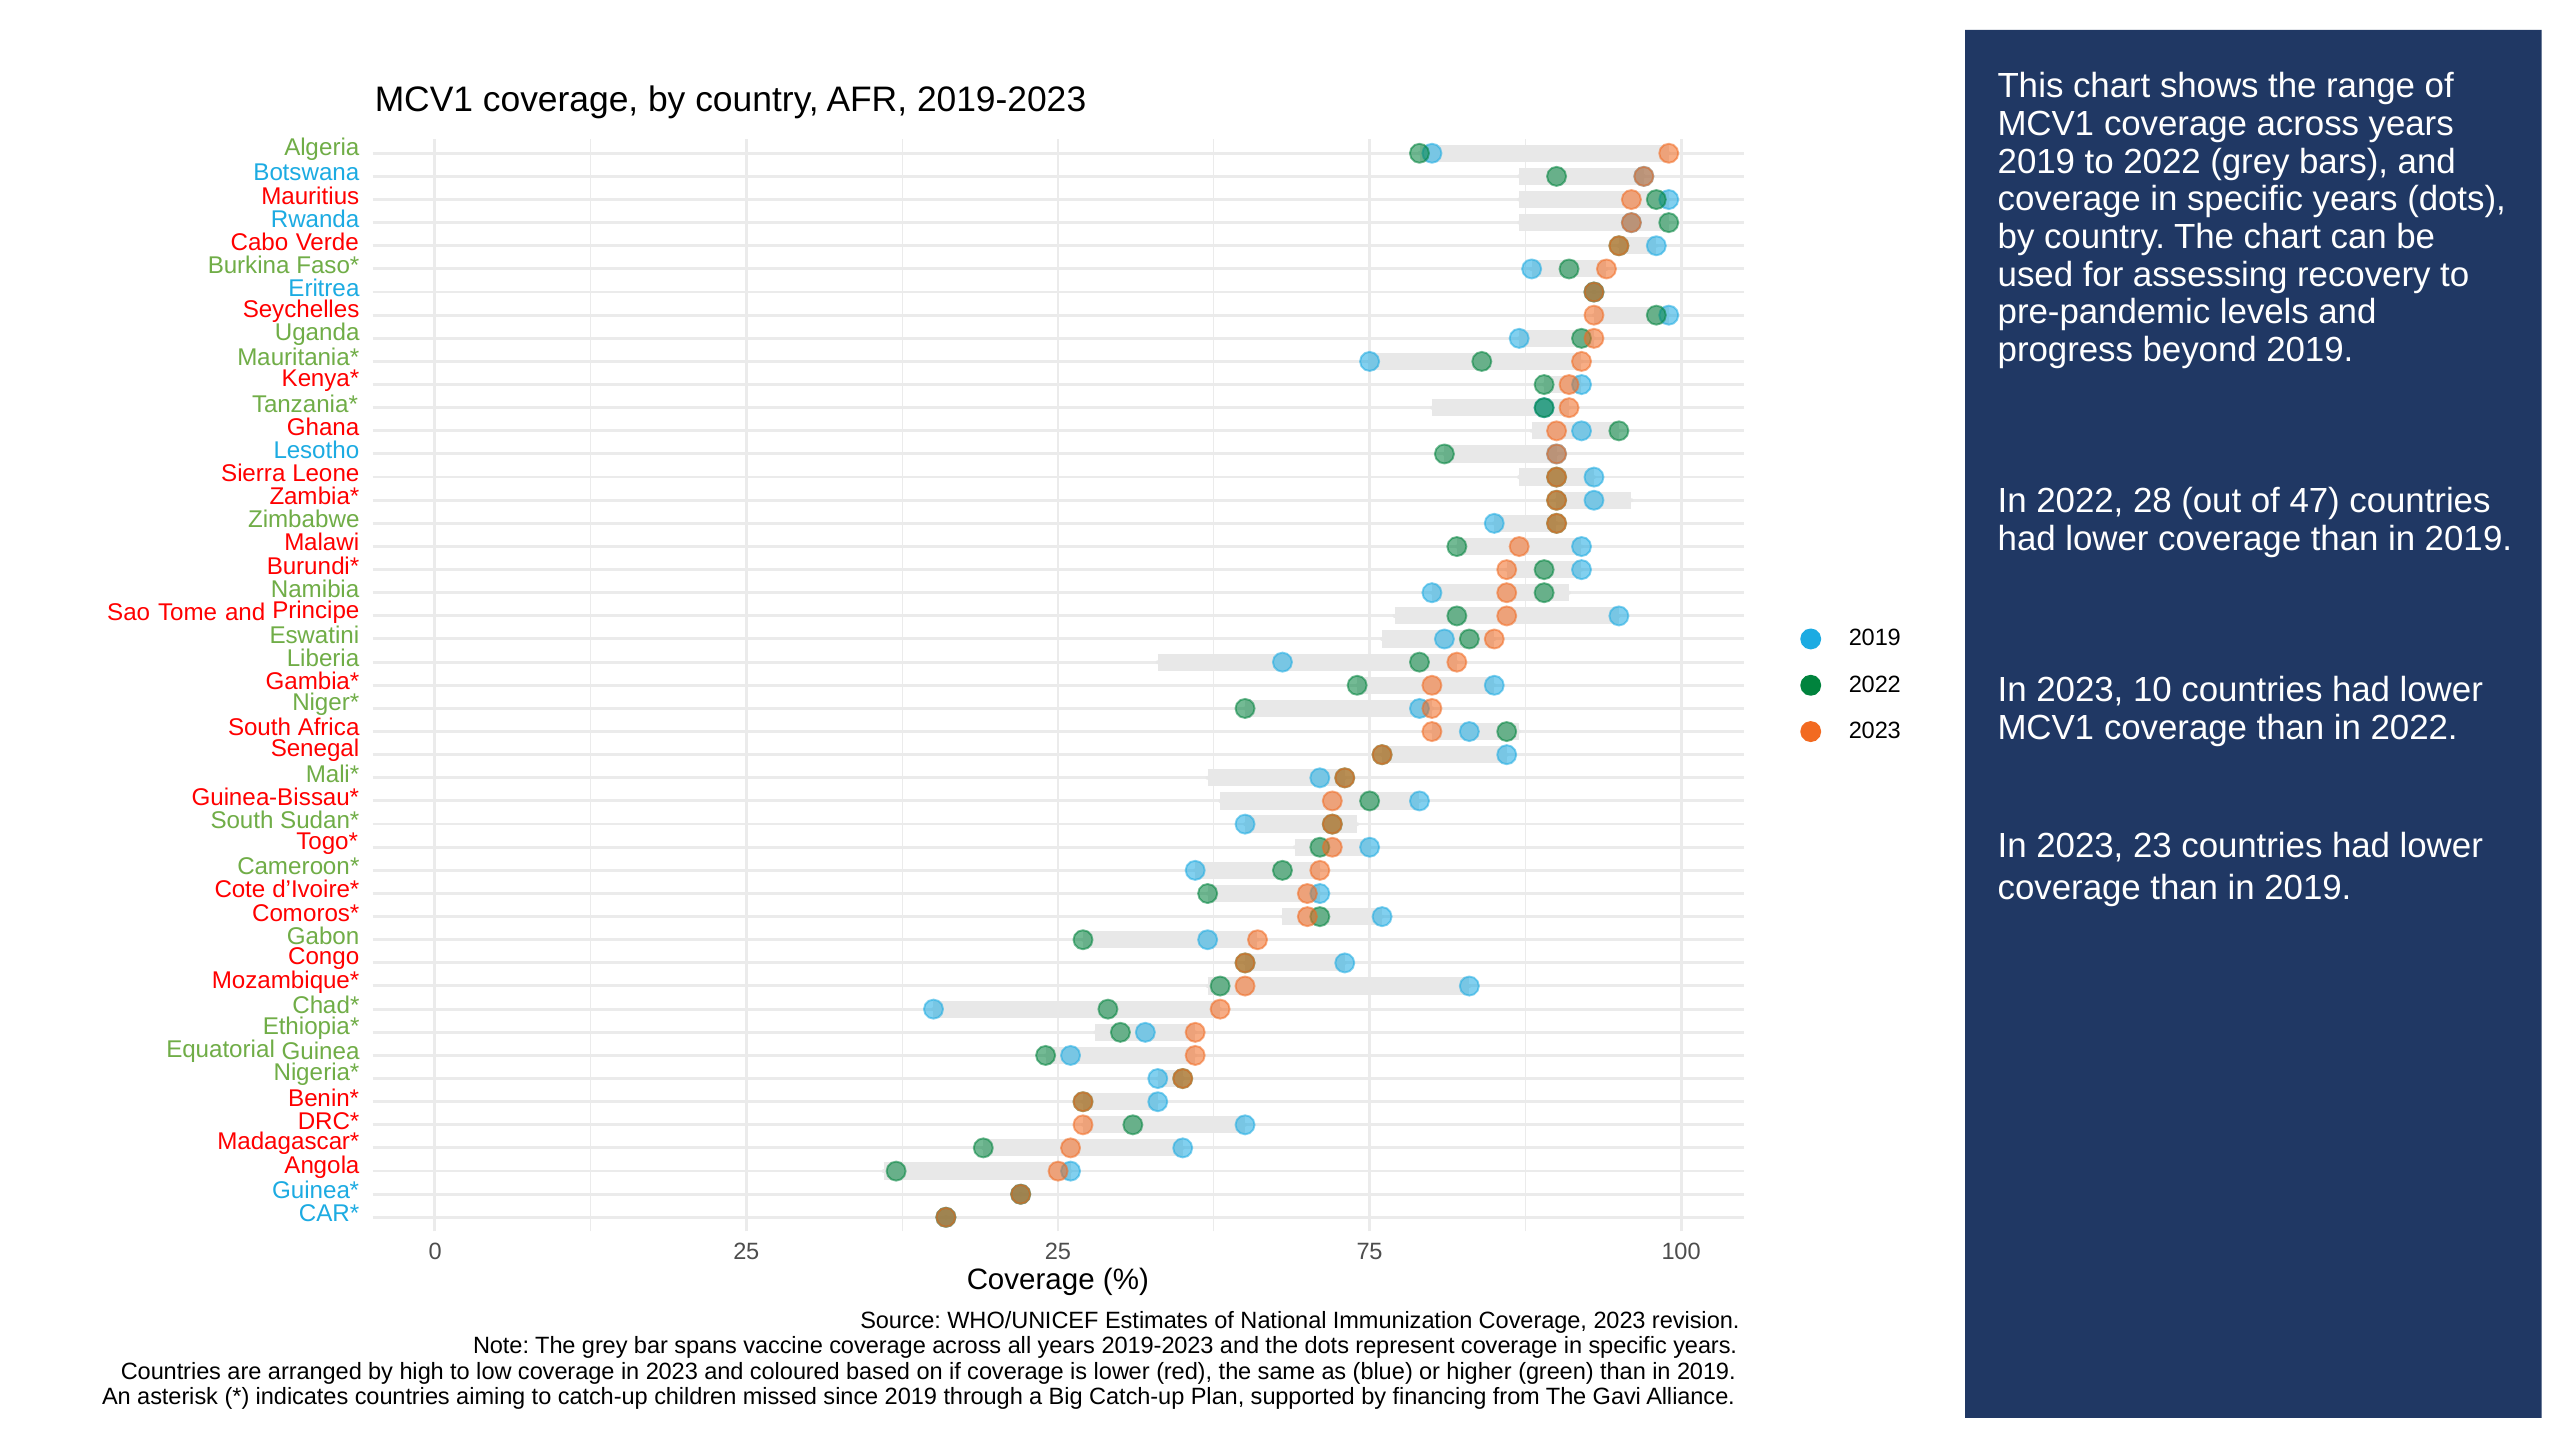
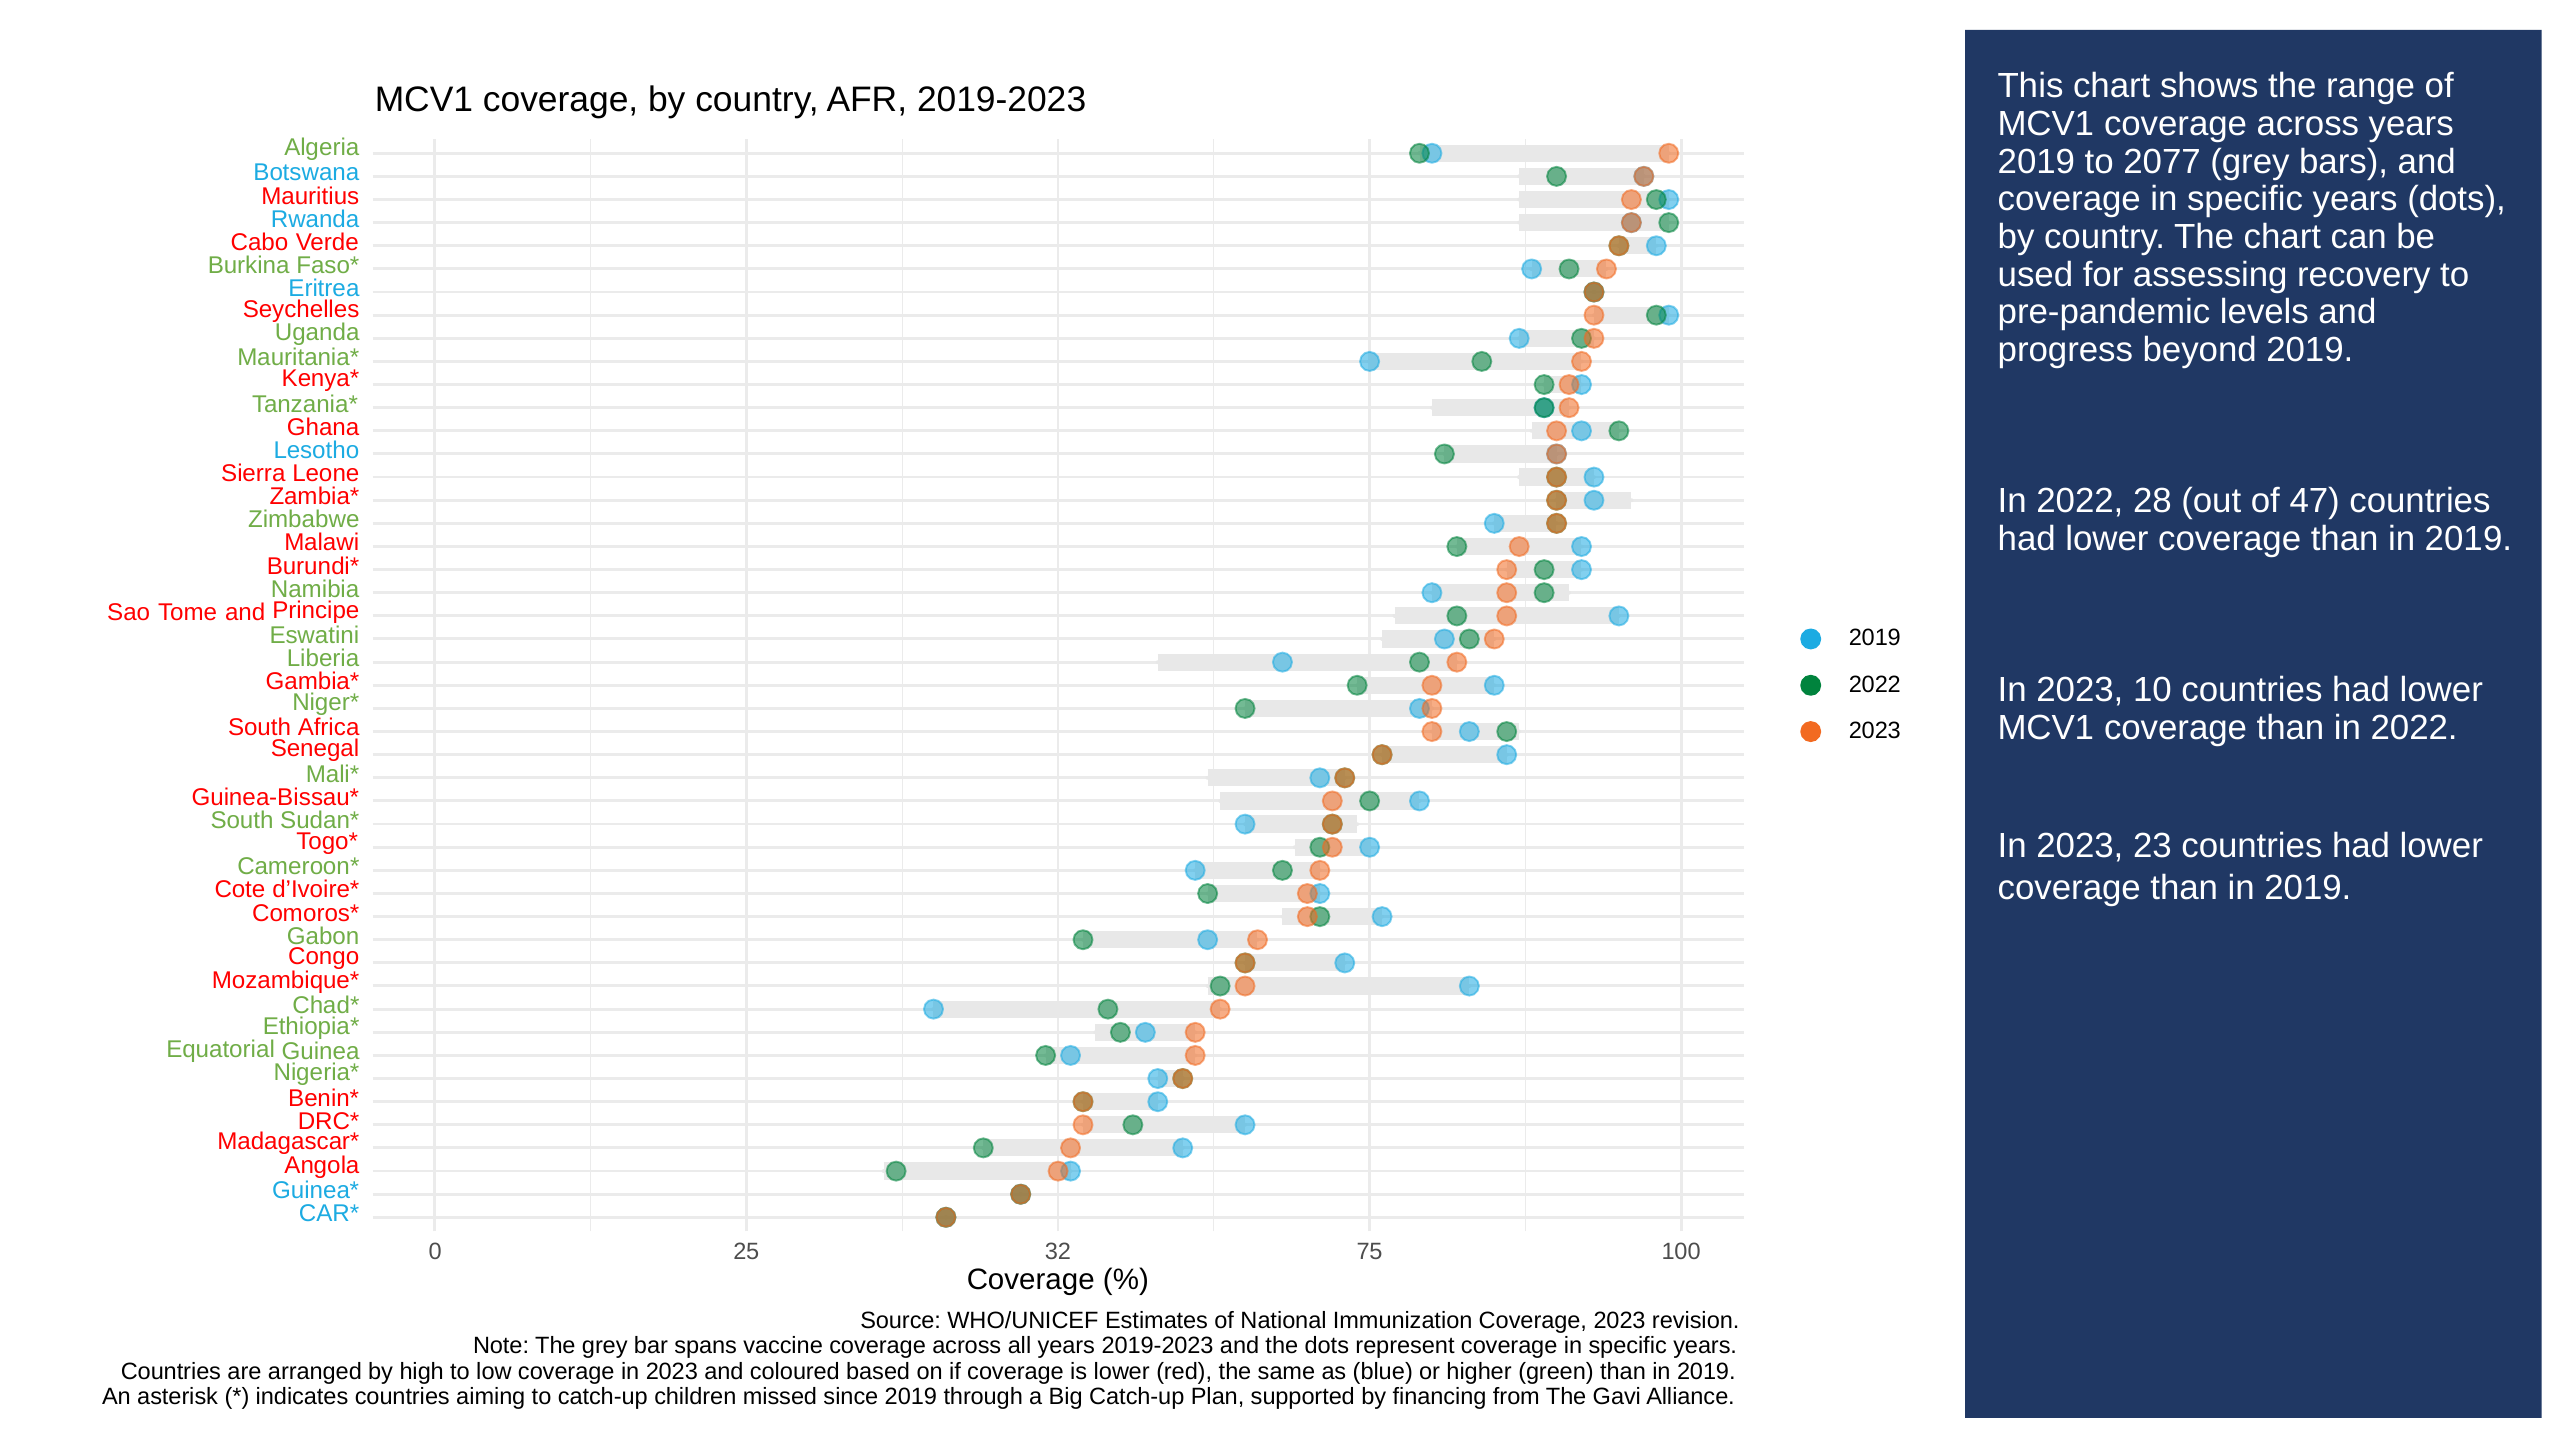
to 2022: 2022 -> 2077 (2162, 161)
25 25: 25 -> 32 (1058, 1252)
